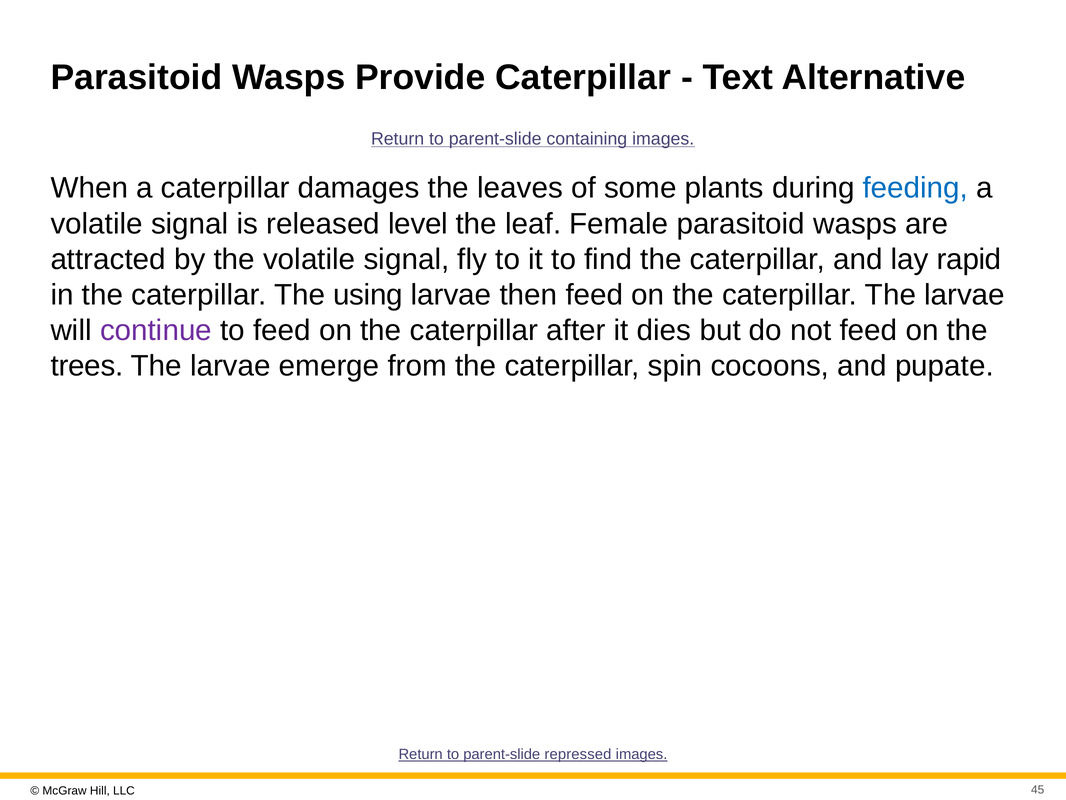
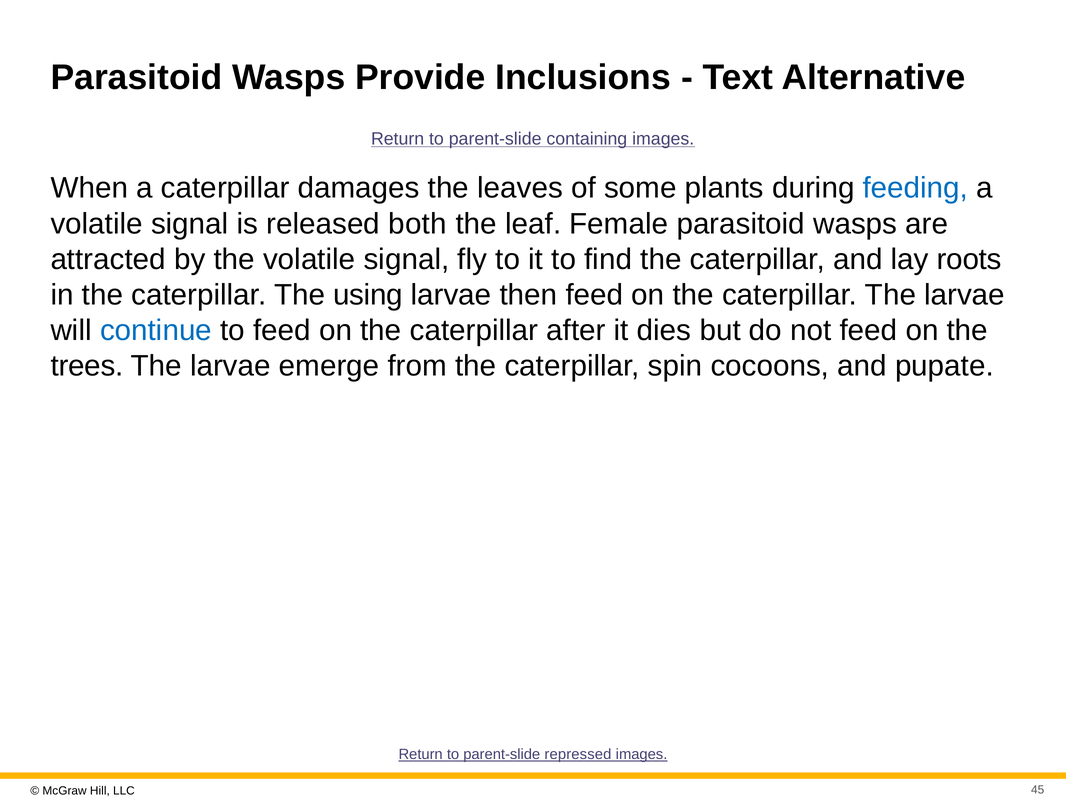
Provide Caterpillar: Caterpillar -> Inclusions (583, 78)
level: level -> both (418, 224)
rapid: rapid -> roots (969, 259)
continue colour: purple -> blue (156, 330)
